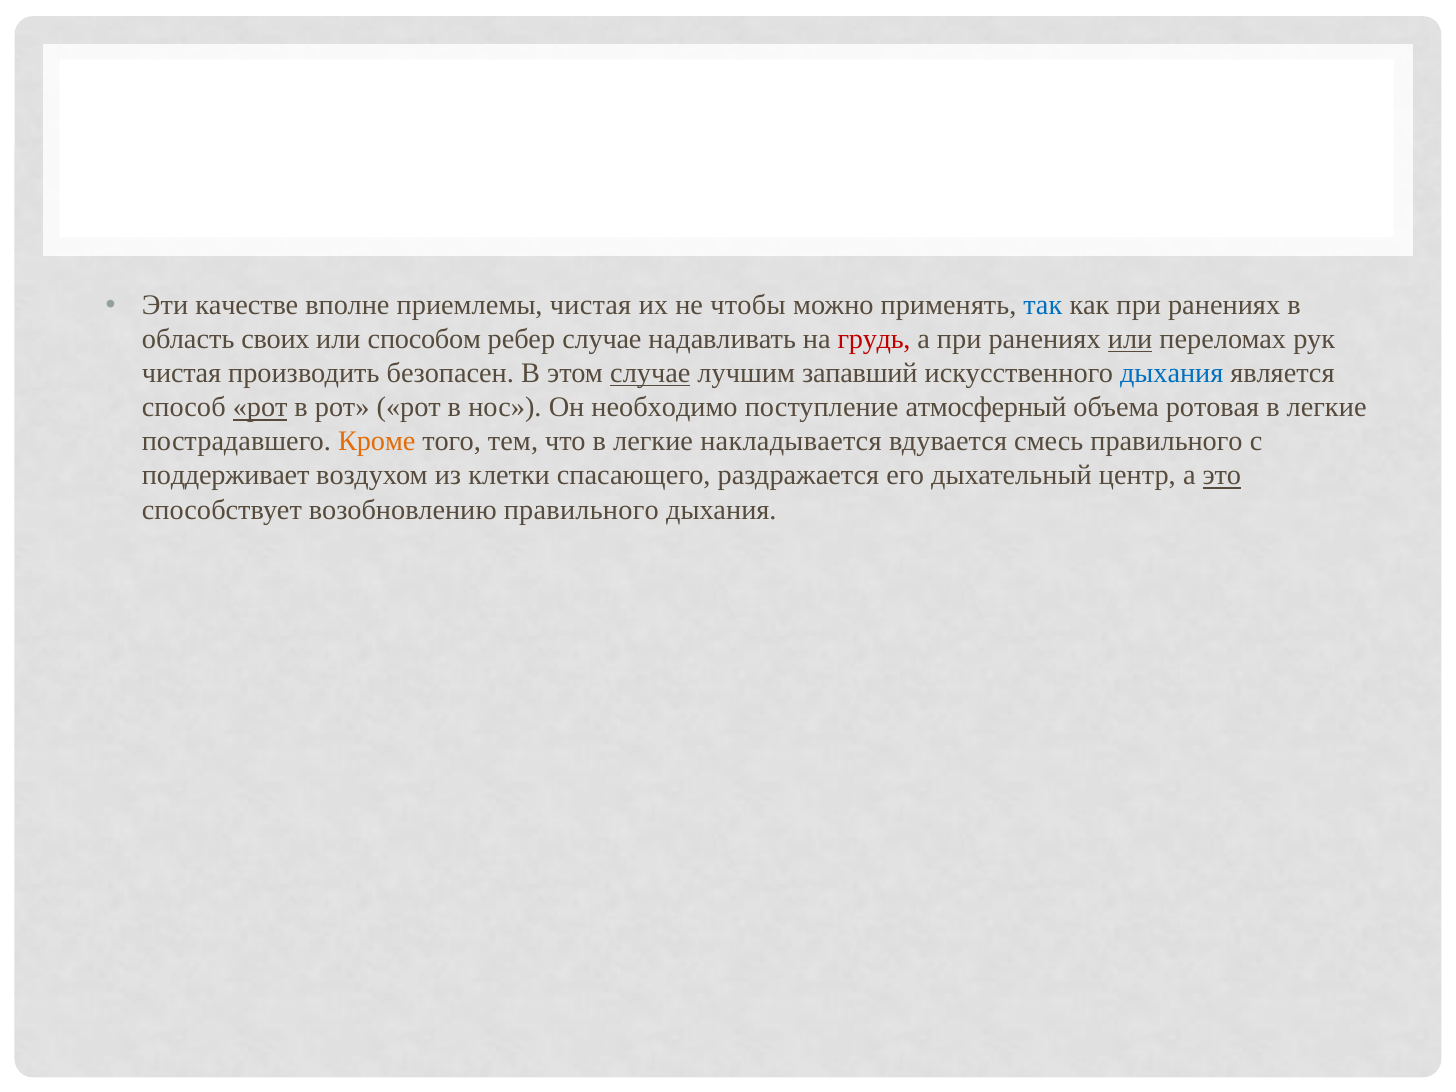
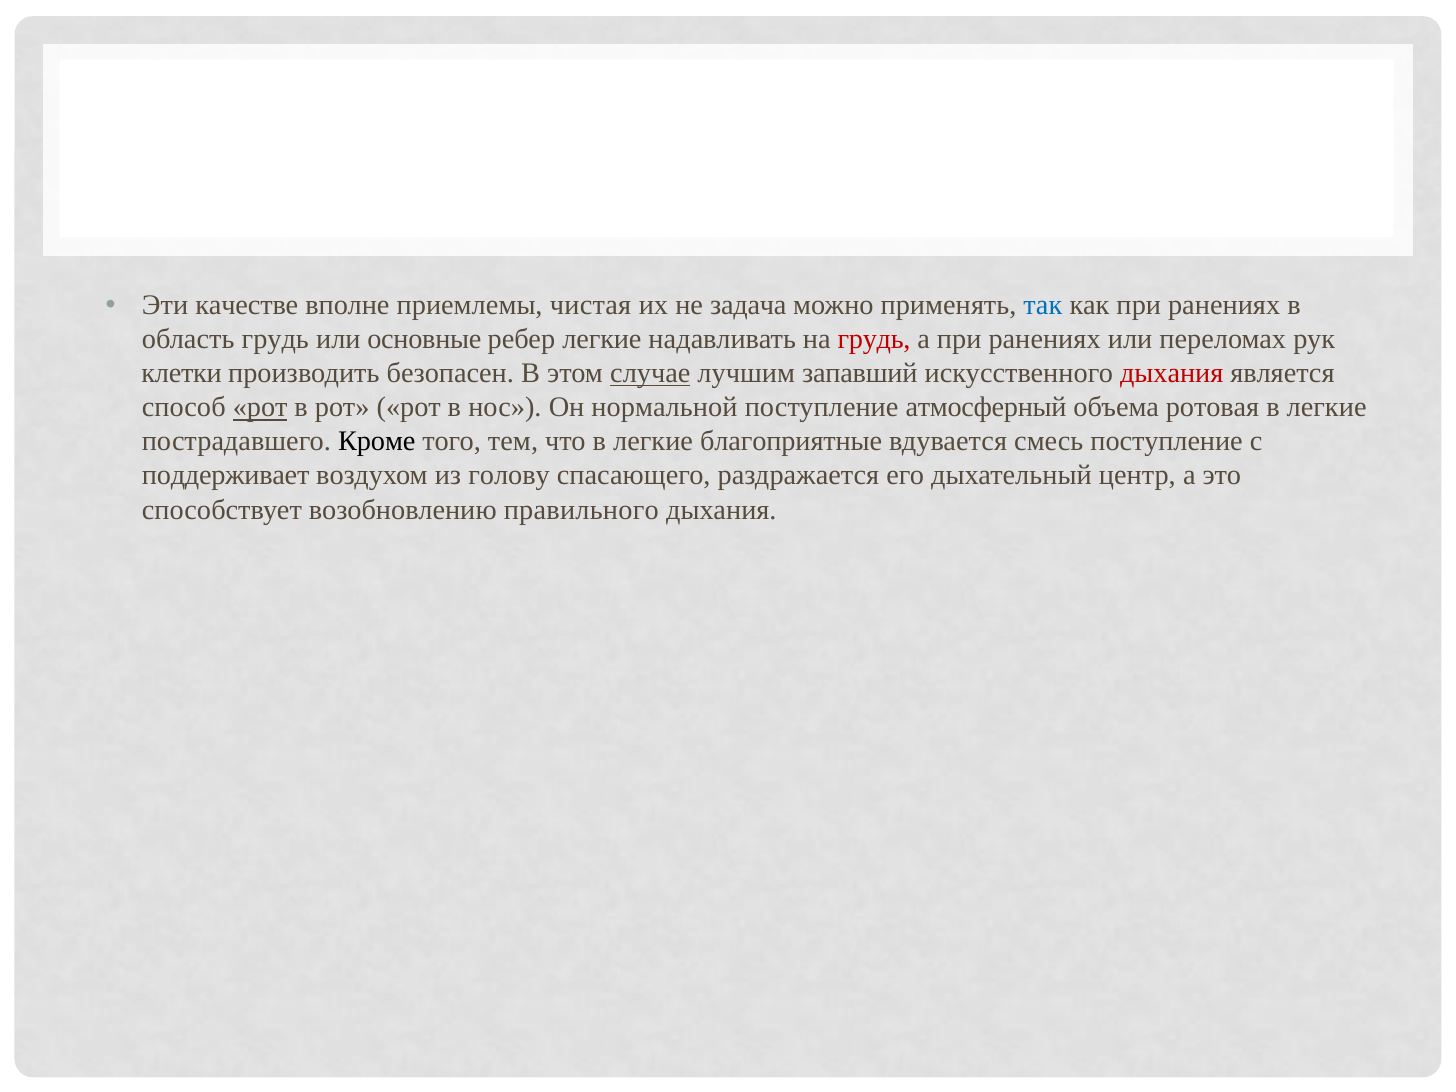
чтобы: чтобы -> задача (748, 305)
область своих: своих -> грудь (275, 339)
способом: способом -> основные (424, 339)
ребер случае: случае -> легкие (602, 339)
или underline: present -> none (1130, 339)
чистая: чистая -> клетки (182, 373)
дыхания colour: blue -> red (1172, 373)
необходимо: необходимо -> нормальной (665, 408)
Кроме colour: orange -> black (377, 442)
накладывается: накладывается -> благоприятные (791, 442)
смесь правильного: правильного -> поступление (1167, 442)
клетки: клетки -> голову (509, 476)
это underline: present -> none (1222, 476)
